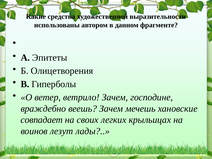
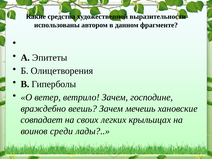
лезут: лезут -> среди (61, 131)
